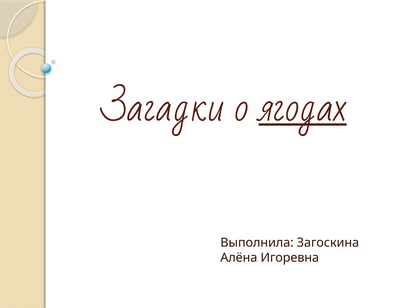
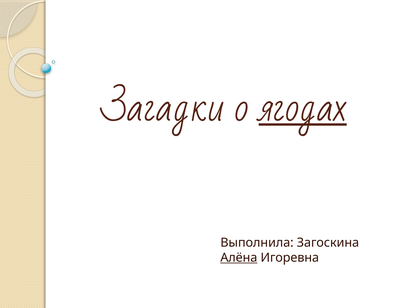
Алёна underline: none -> present (239, 258)
